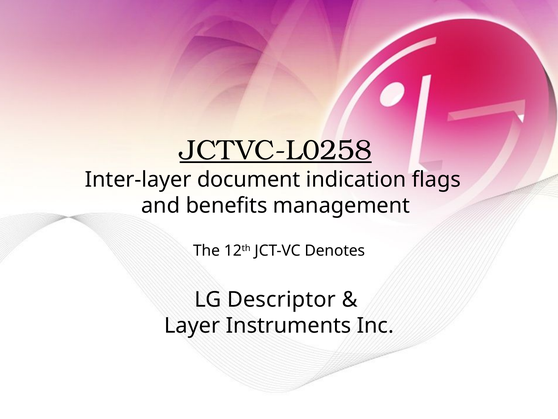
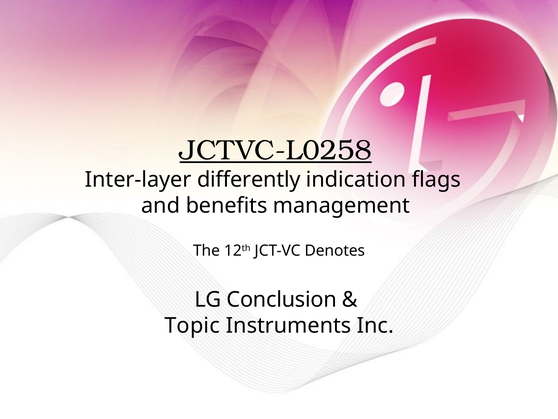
document: document -> differently (249, 179)
Descriptor: Descriptor -> Conclusion (282, 299)
Layer: Layer -> Topic (192, 325)
